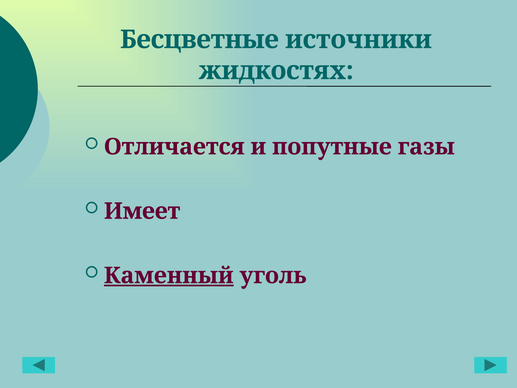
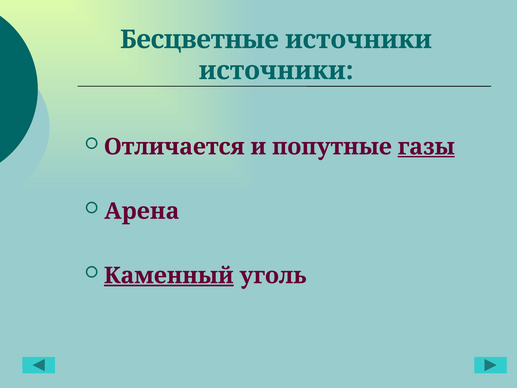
жидкостях: жидкостях -> источники (276, 71)
газы underline: none -> present (426, 147)
Имеет: Имеет -> Арена (142, 211)
